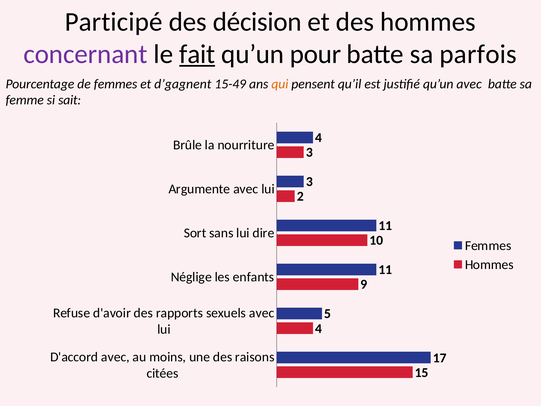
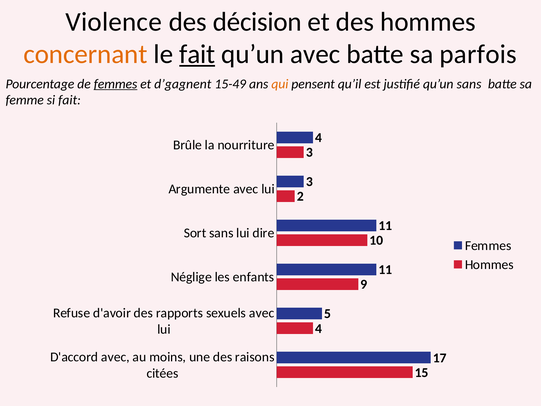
Participé: Participé -> Violence (114, 22)
concernant colour: purple -> orange (85, 54)
qu’un pour: pour -> avec (315, 54)
femmes underline: none -> present (116, 84)
qu’un avec: avec -> sans (469, 84)
si sait: sait -> fait (70, 100)
